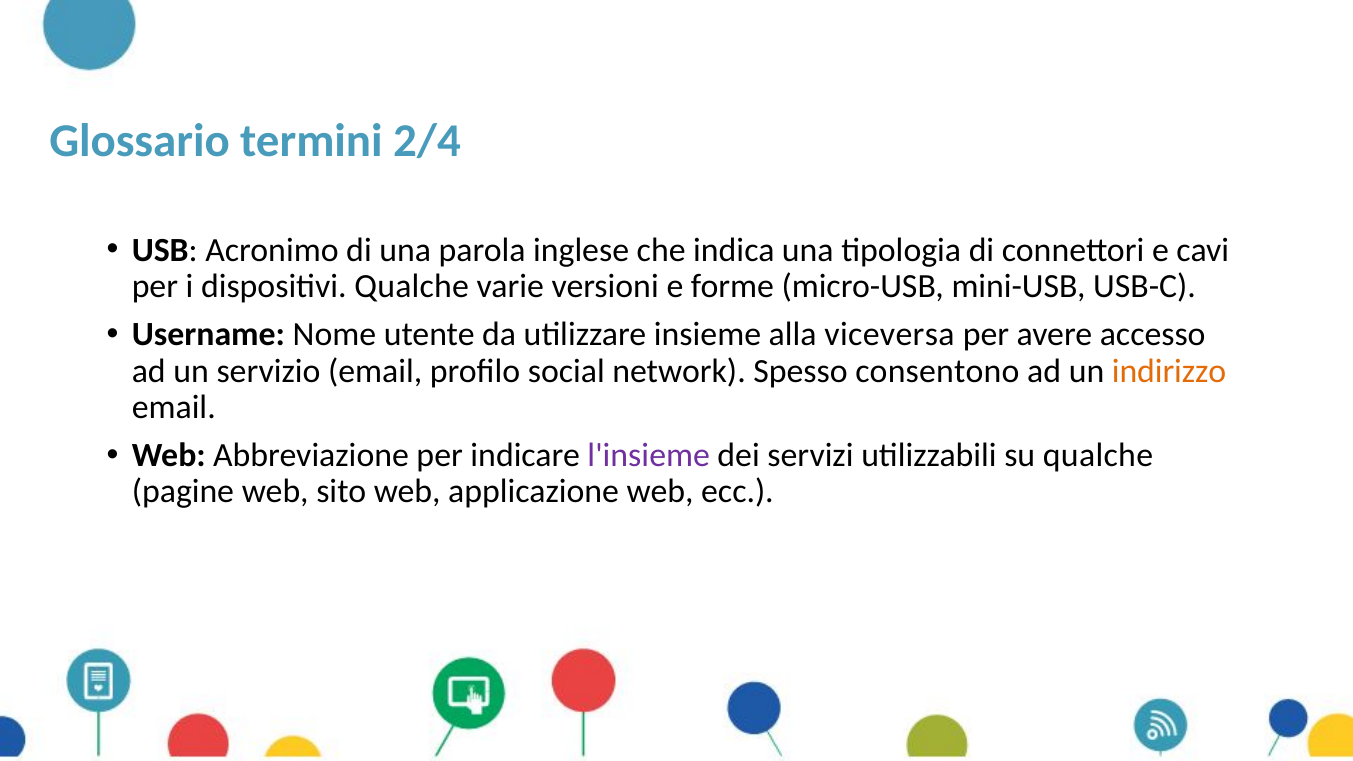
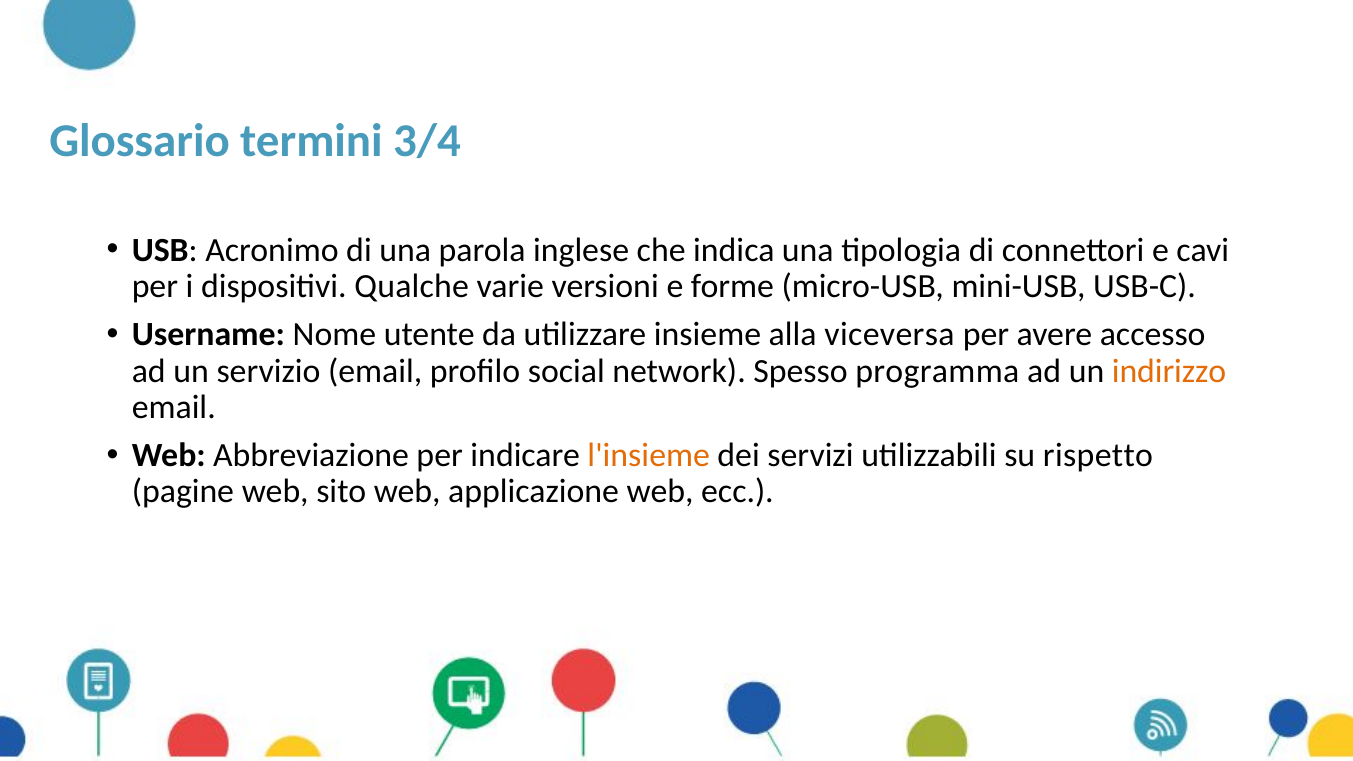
2/4: 2/4 -> 3/4 (427, 141)
consentono: consentono -> programma (937, 371)
l'insieme colour: purple -> orange (649, 455)
su qualche: qualche -> rispetto (1098, 455)
